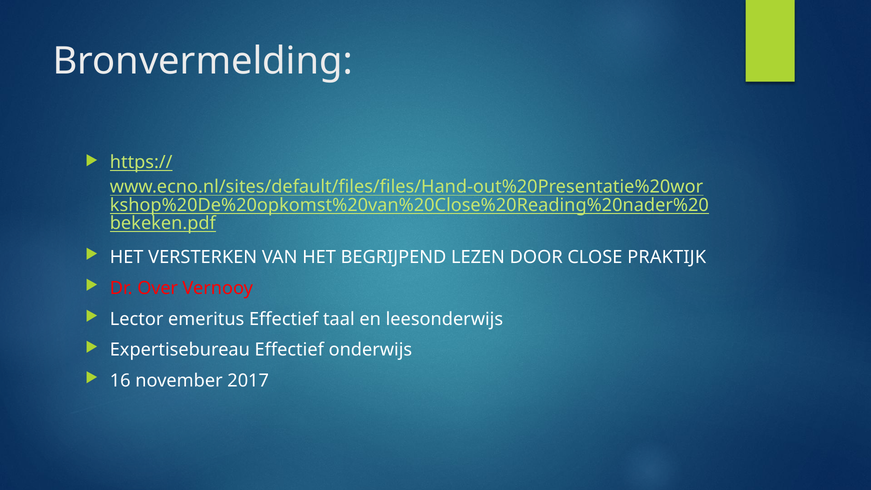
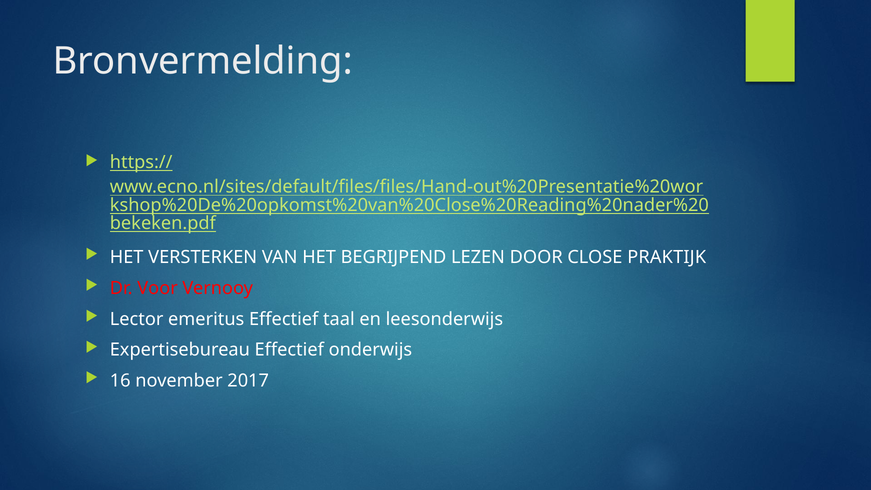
Over: Over -> Voor (158, 288)
